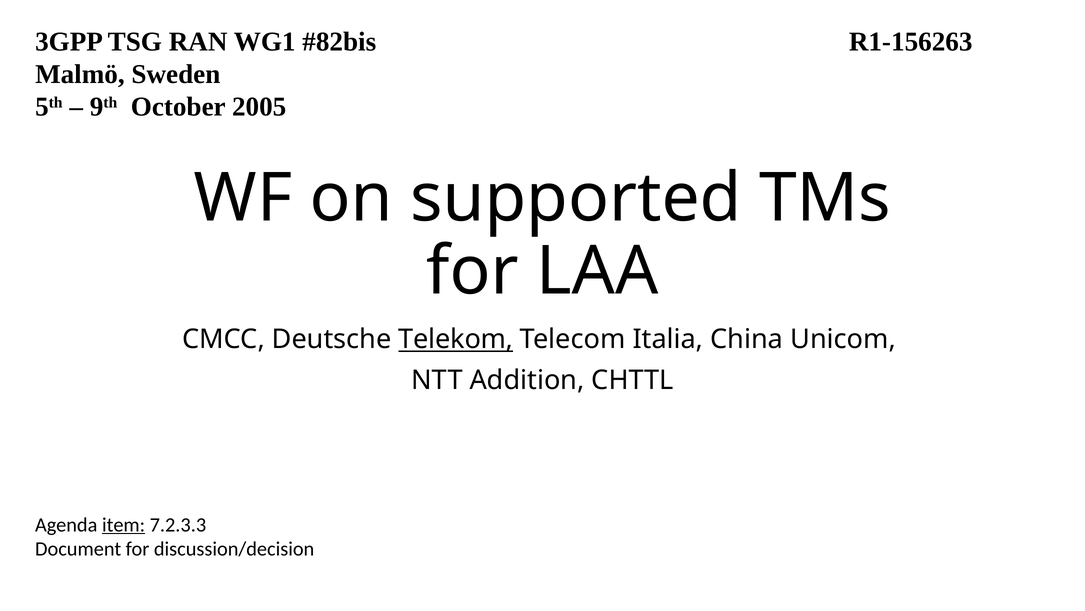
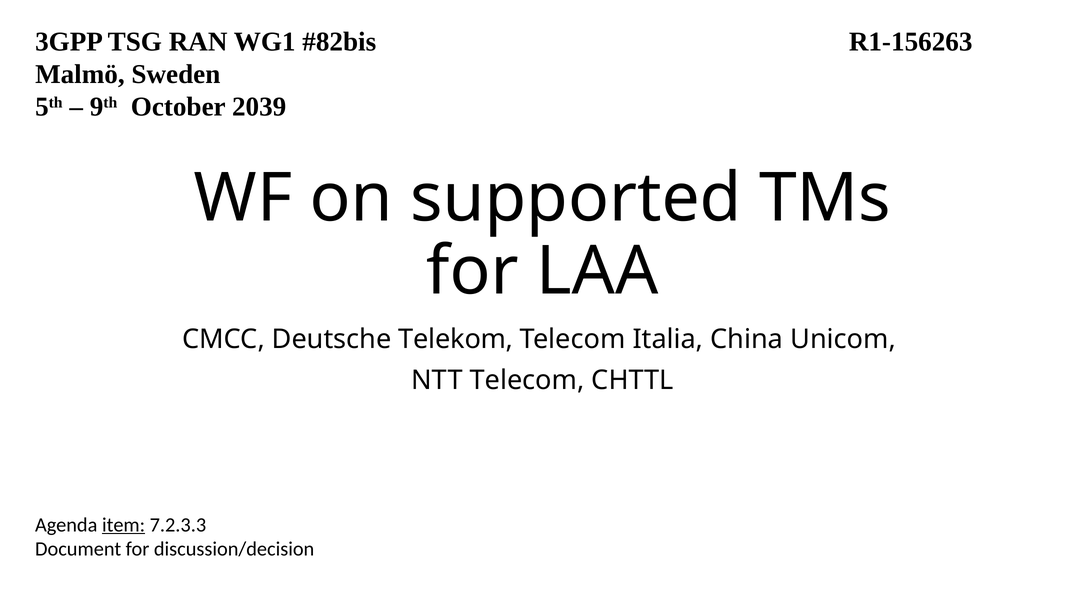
2005: 2005 -> 2039 (259, 107)
Telekom underline: present -> none (456, 339)
NTT Addition: Addition -> Telecom (527, 380)
